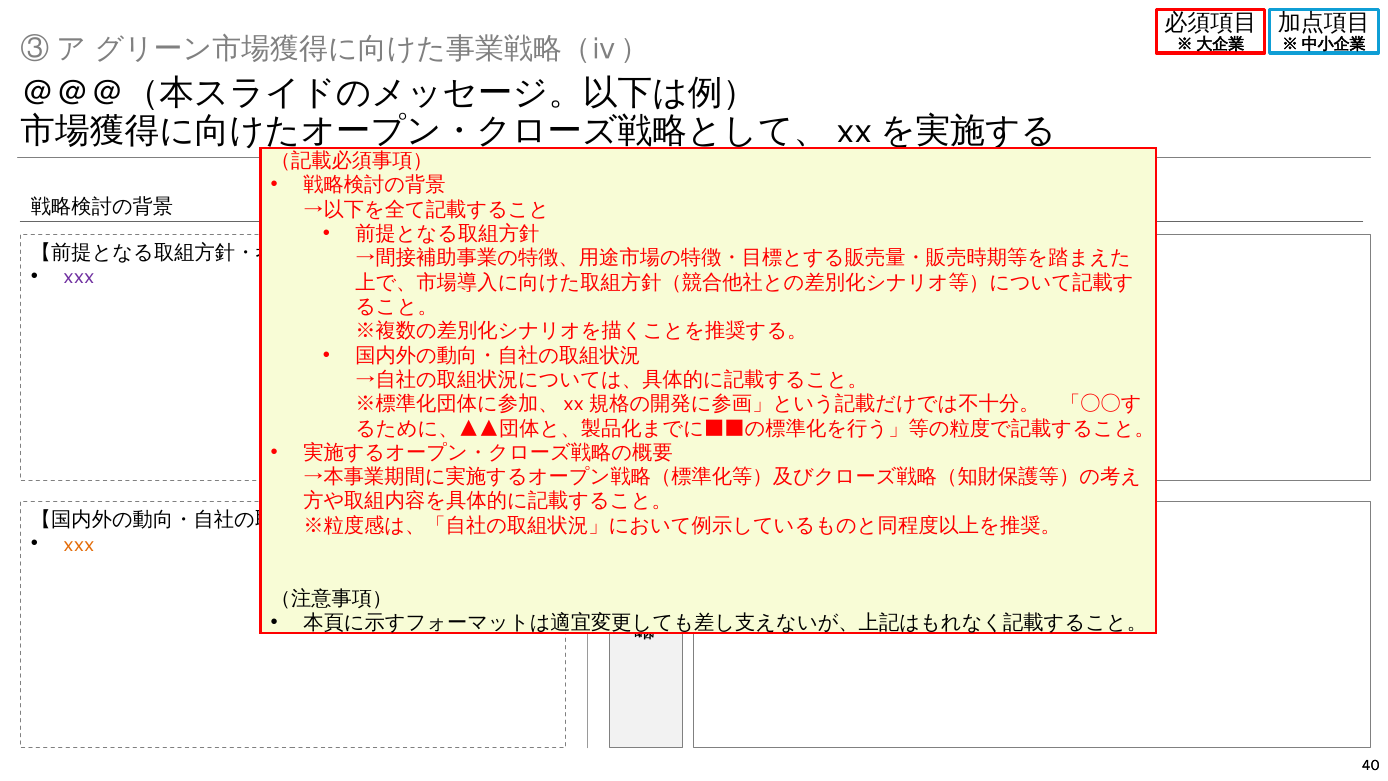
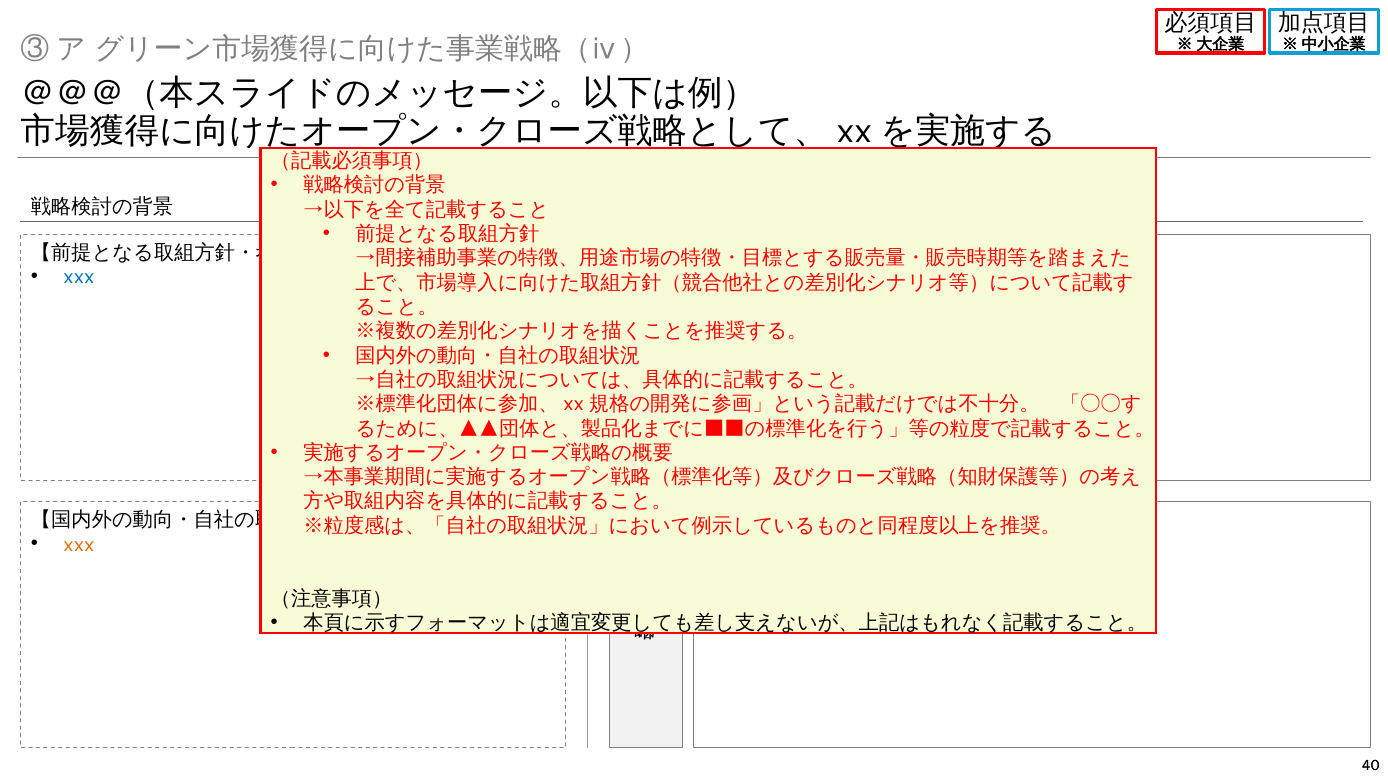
xxx colour: purple -> blue (79, 277)
